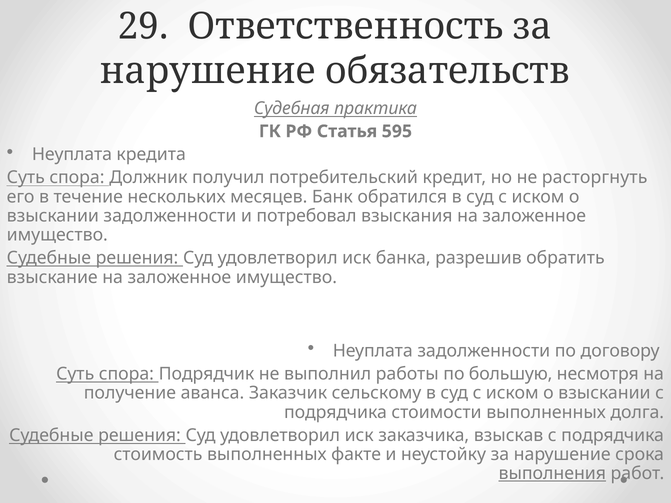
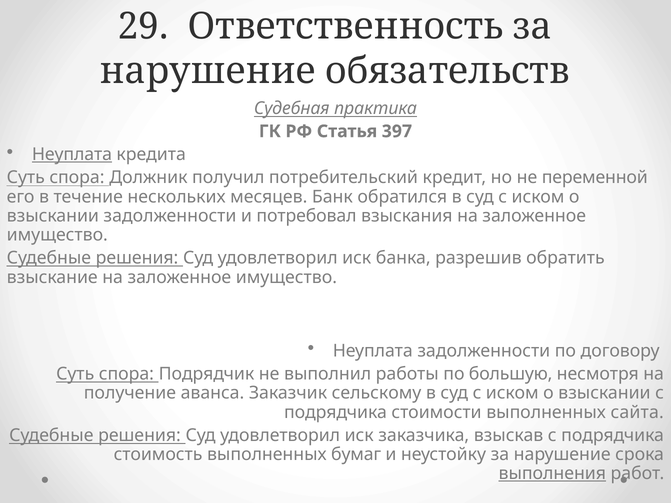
595: 595 -> 397 (397, 131)
Неуплата underline: none -> present (72, 155)
расторгнуть: расторгнуть -> переменной (595, 178)
долга: долга -> сайта (637, 412)
факте: факте -> бумаг (356, 455)
